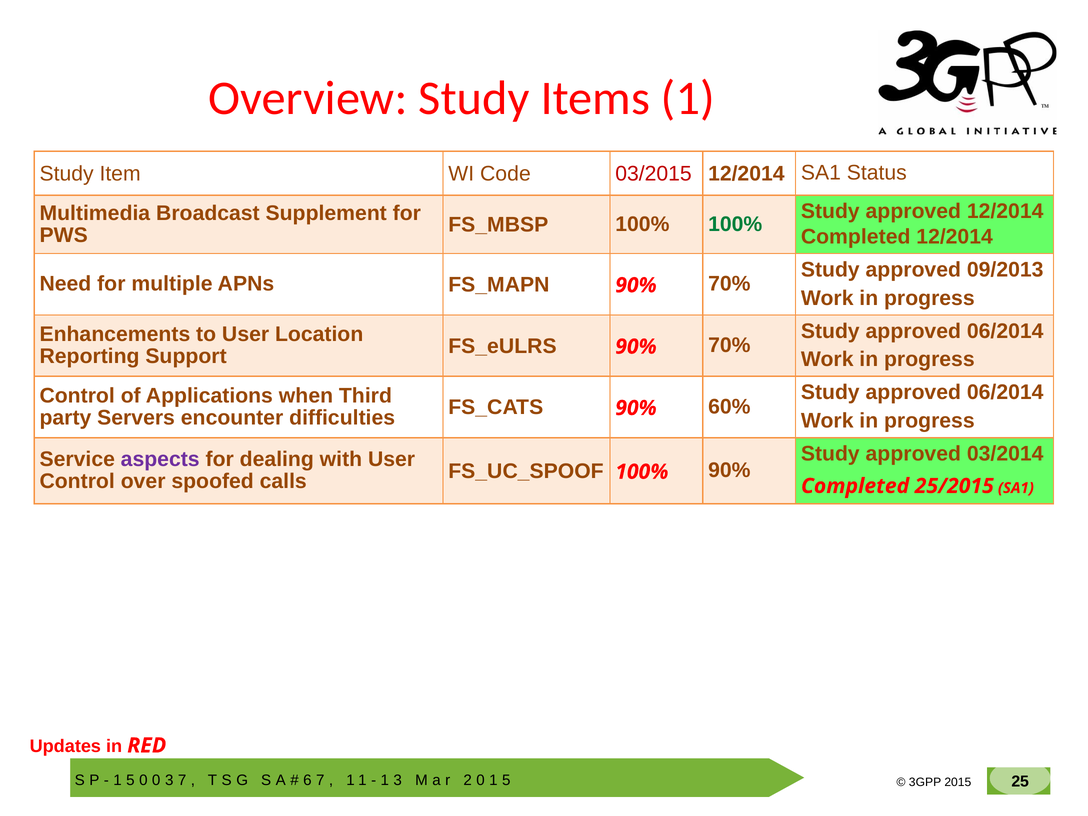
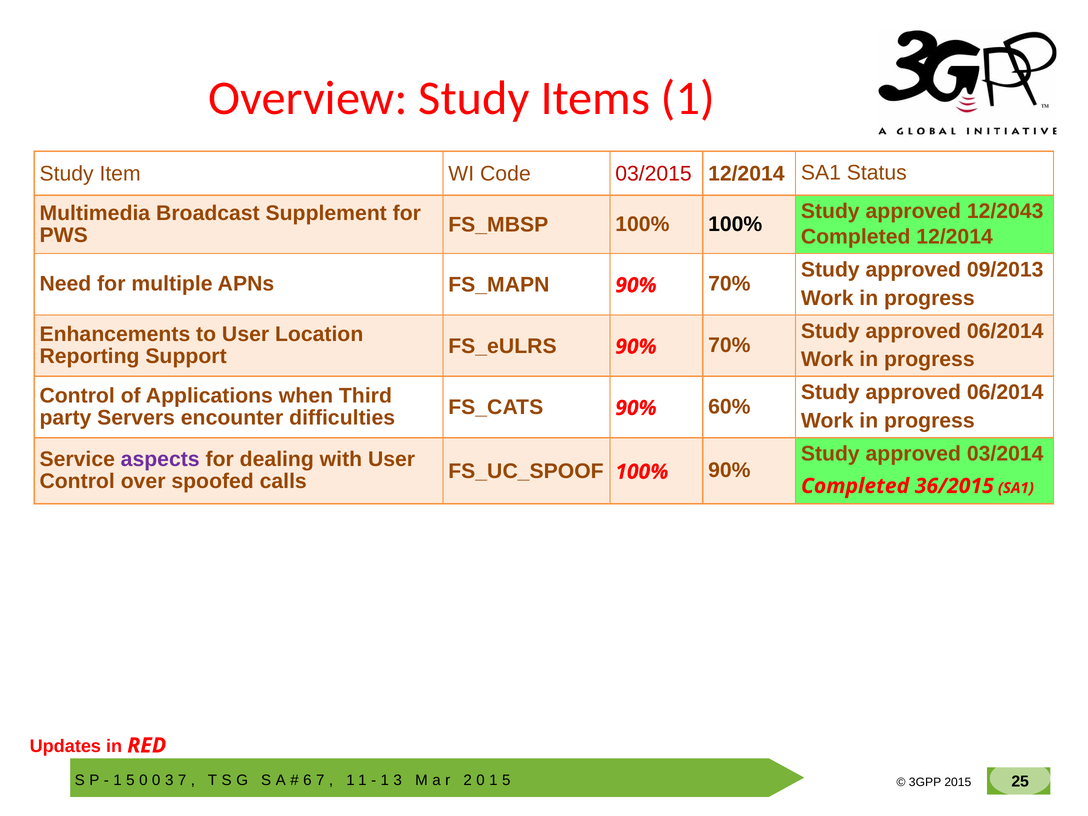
approved 12/2014: 12/2014 -> 12/2043 (1005, 211)
100% colour: green -> black (735, 224)
25/2015: 25/2015 -> 36/2015 (954, 486)
